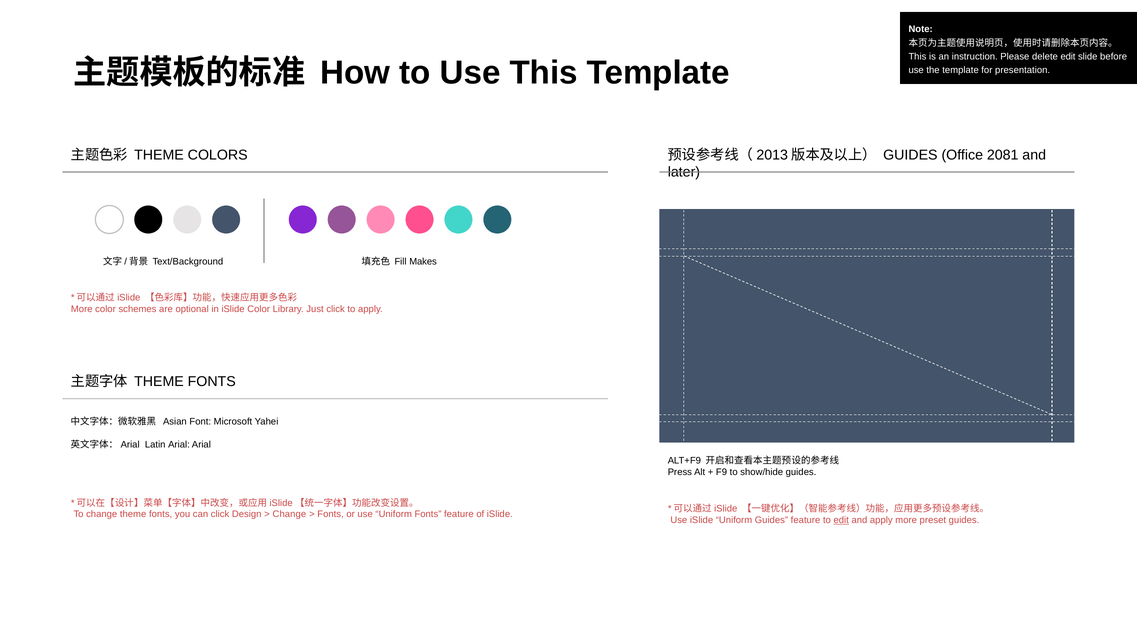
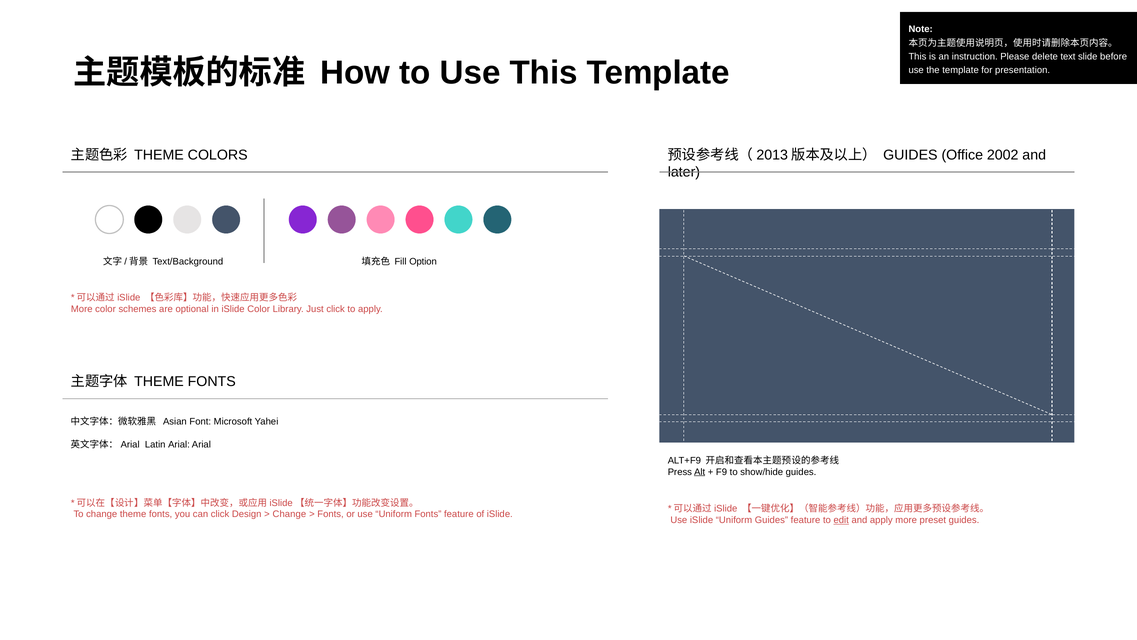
delete edit: edit -> text (1068, 57)
2081: 2081 -> 2002 (1003, 155)
Makes: Makes -> Option (423, 261)
Alt underline: none -> present (700, 472)
